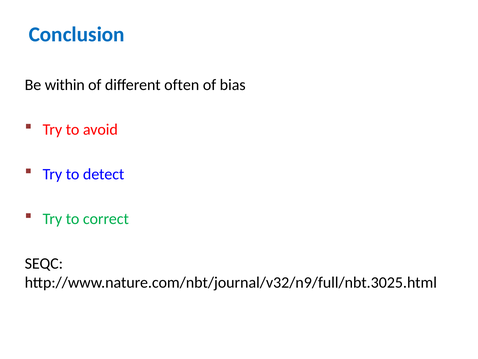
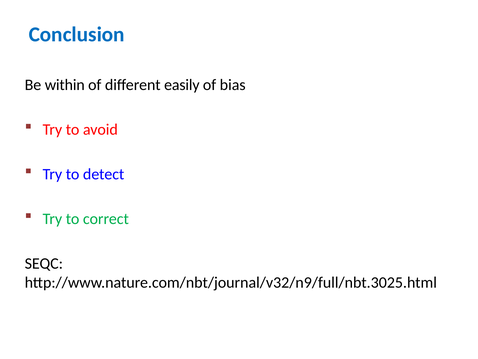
often: often -> easily (182, 85)
